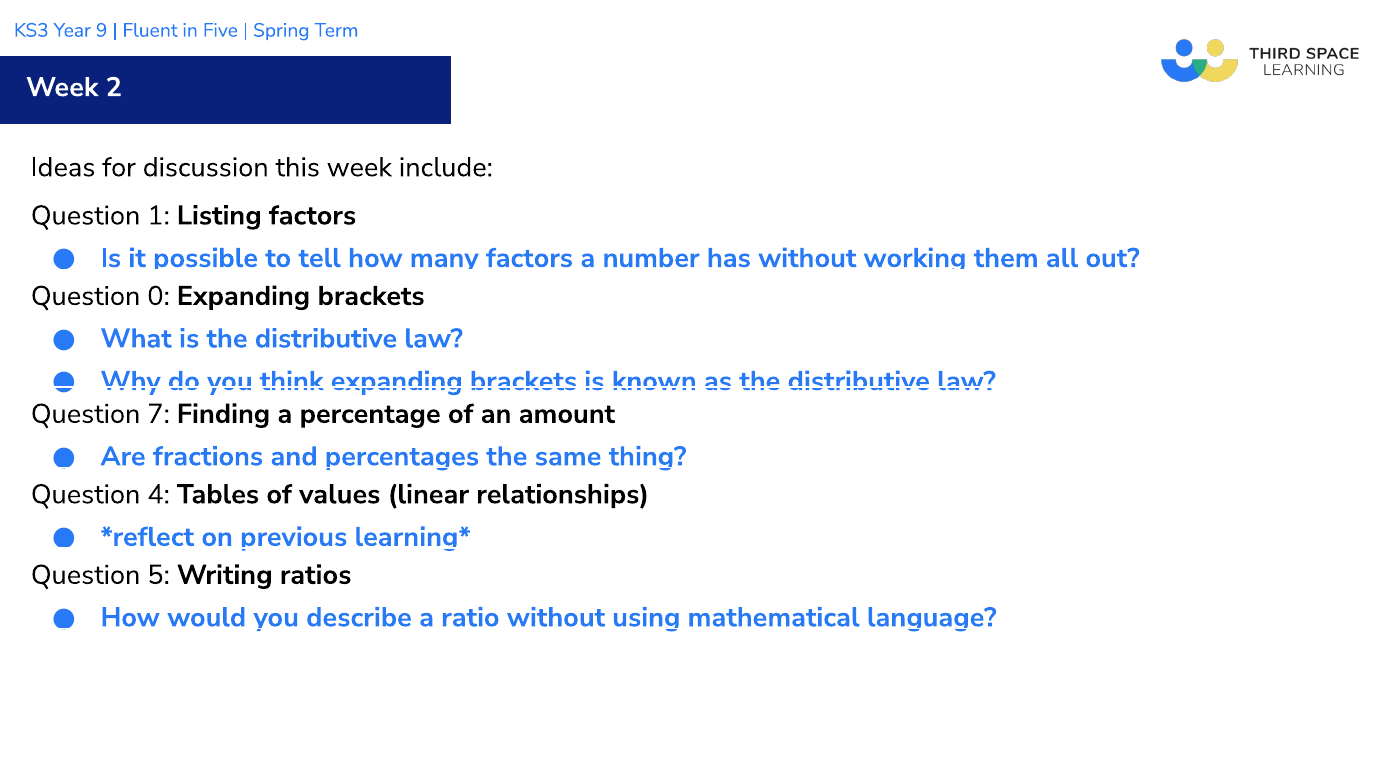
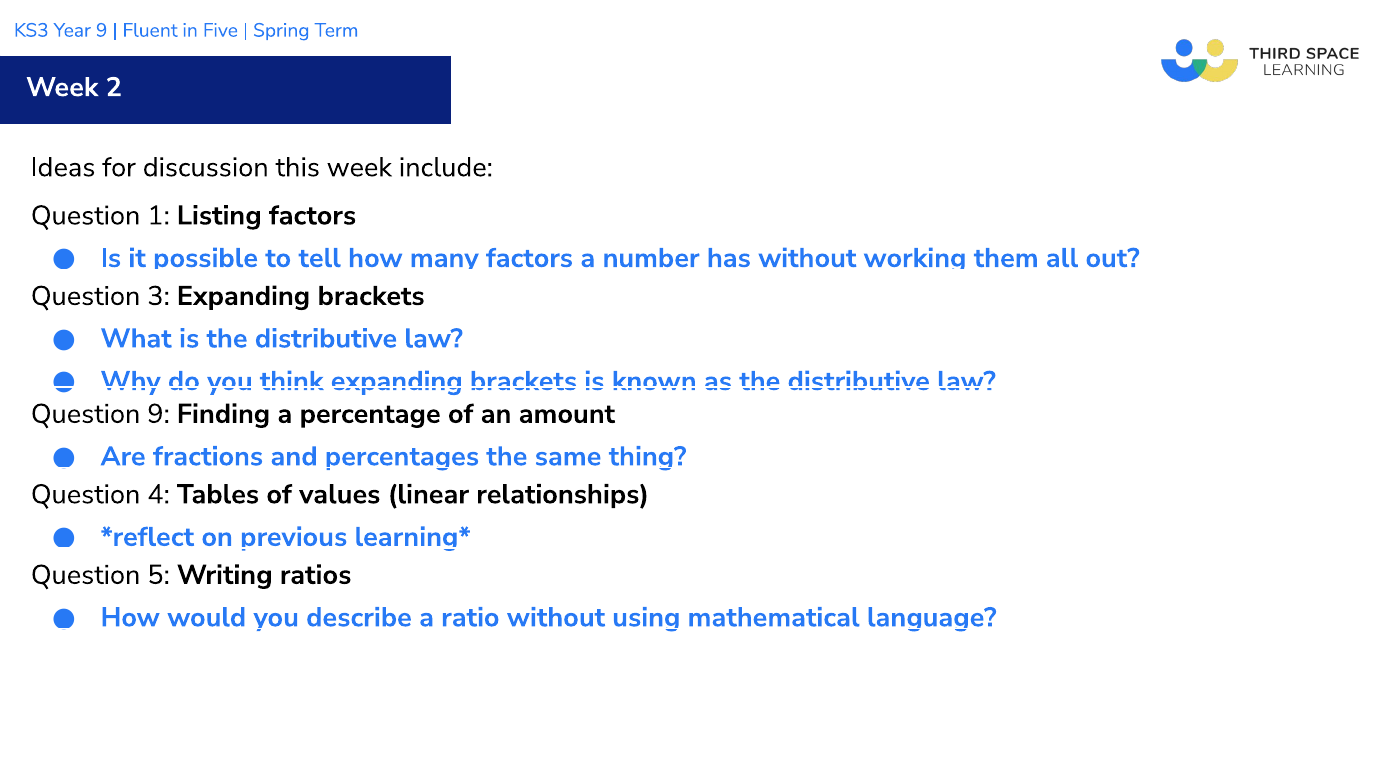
0: 0 -> 3 (159, 296)
Question 7: 7 -> 9 (159, 414)
